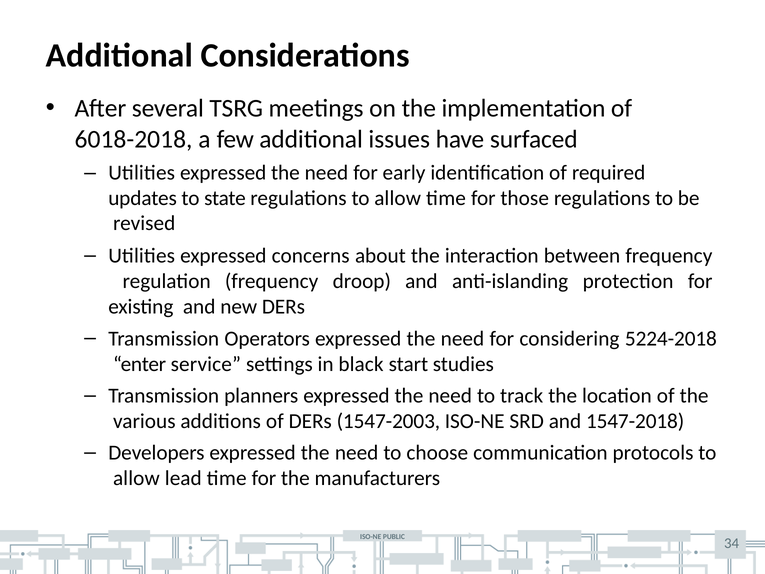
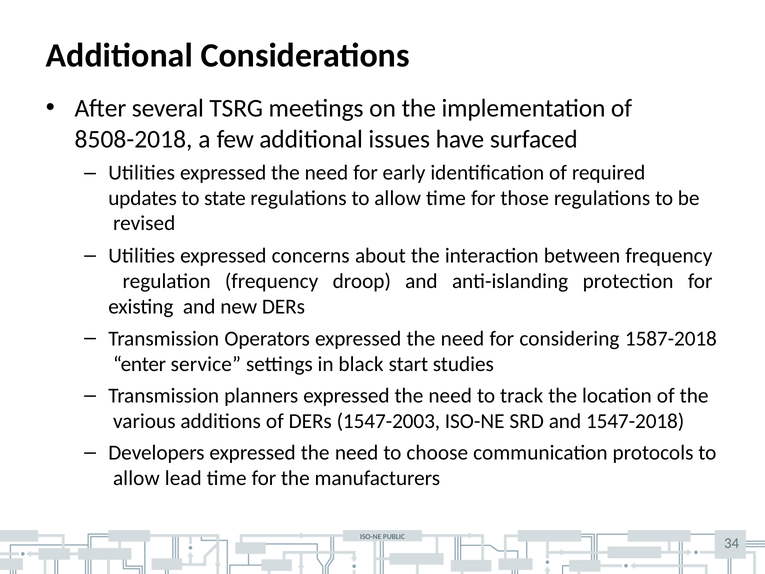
6018-2018: 6018-2018 -> 8508-2018 (134, 139)
5224-2018: 5224-2018 -> 1587-2018 (671, 338)
